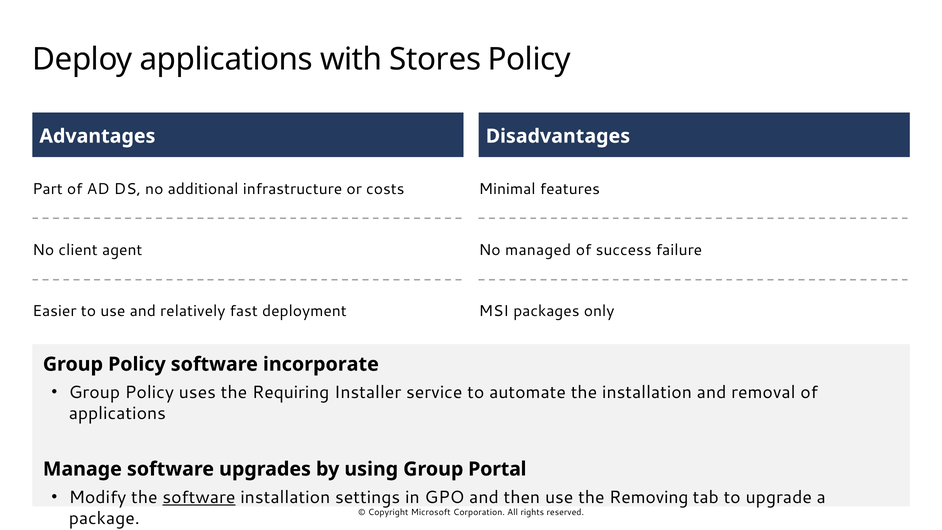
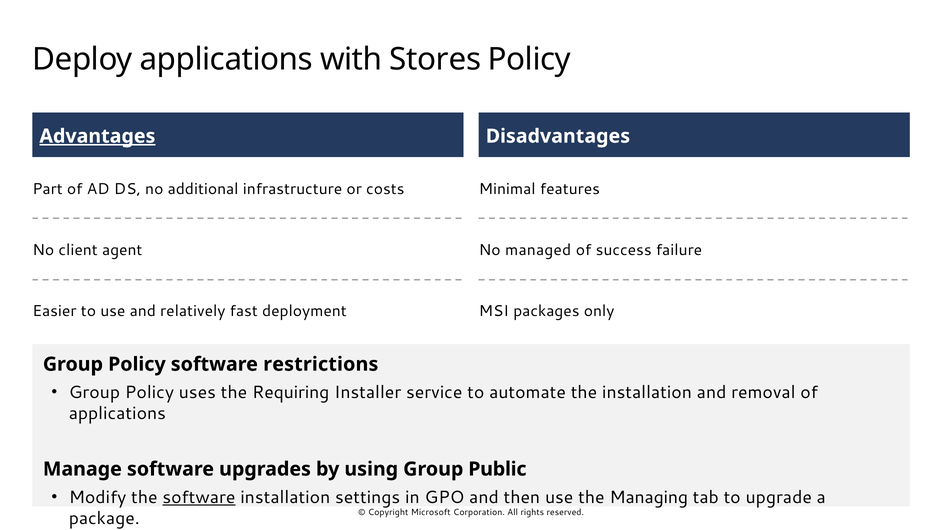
Advantages underline: none -> present (97, 136)
incorporate: incorporate -> restrictions (321, 364)
Portal: Portal -> Public (497, 469)
Removing: Removing -> Managing (649, 497)
